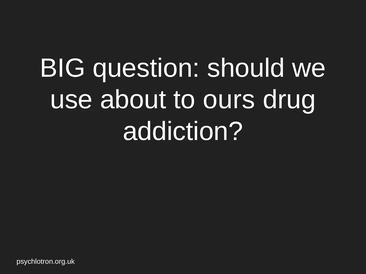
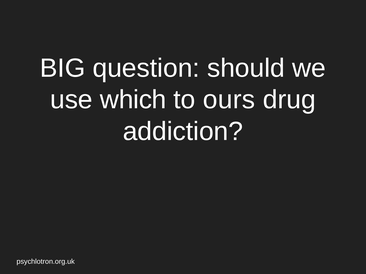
about: about -> which (133, 100)
